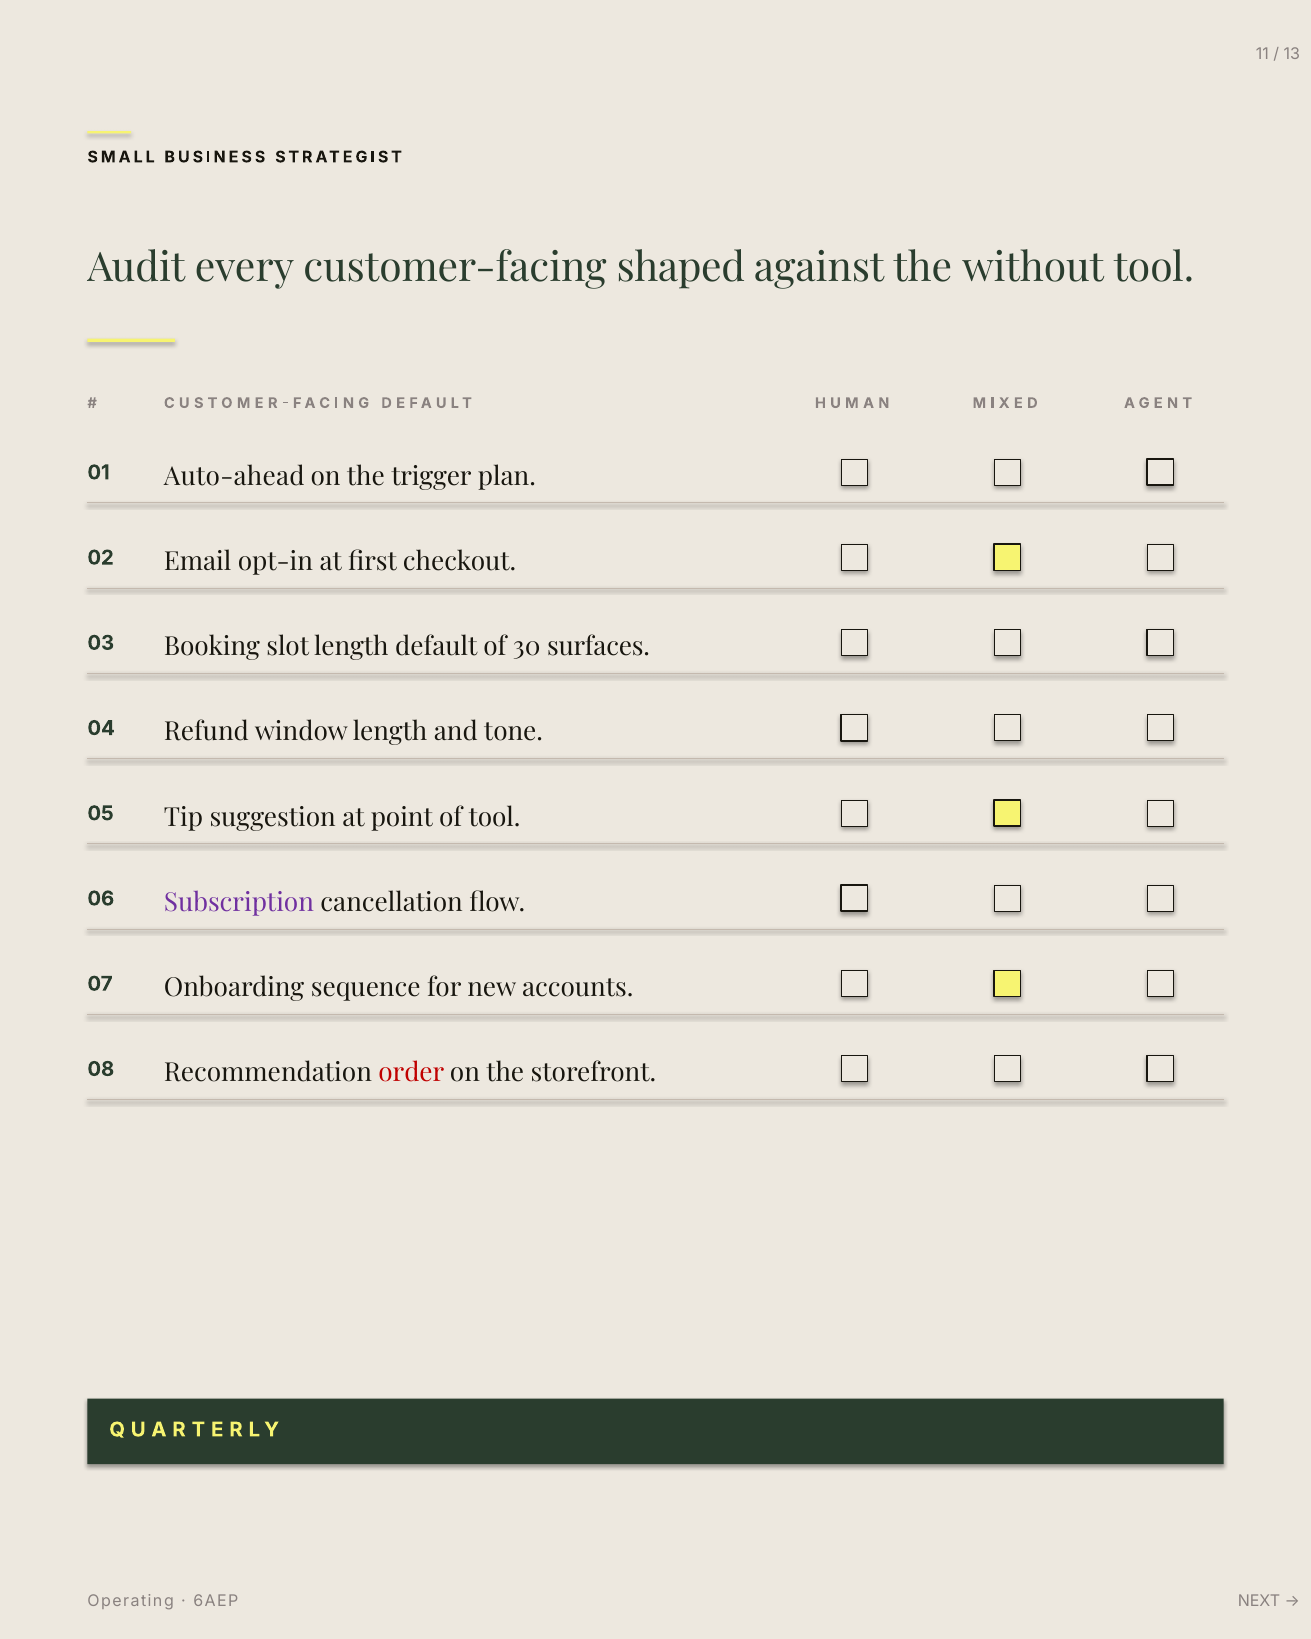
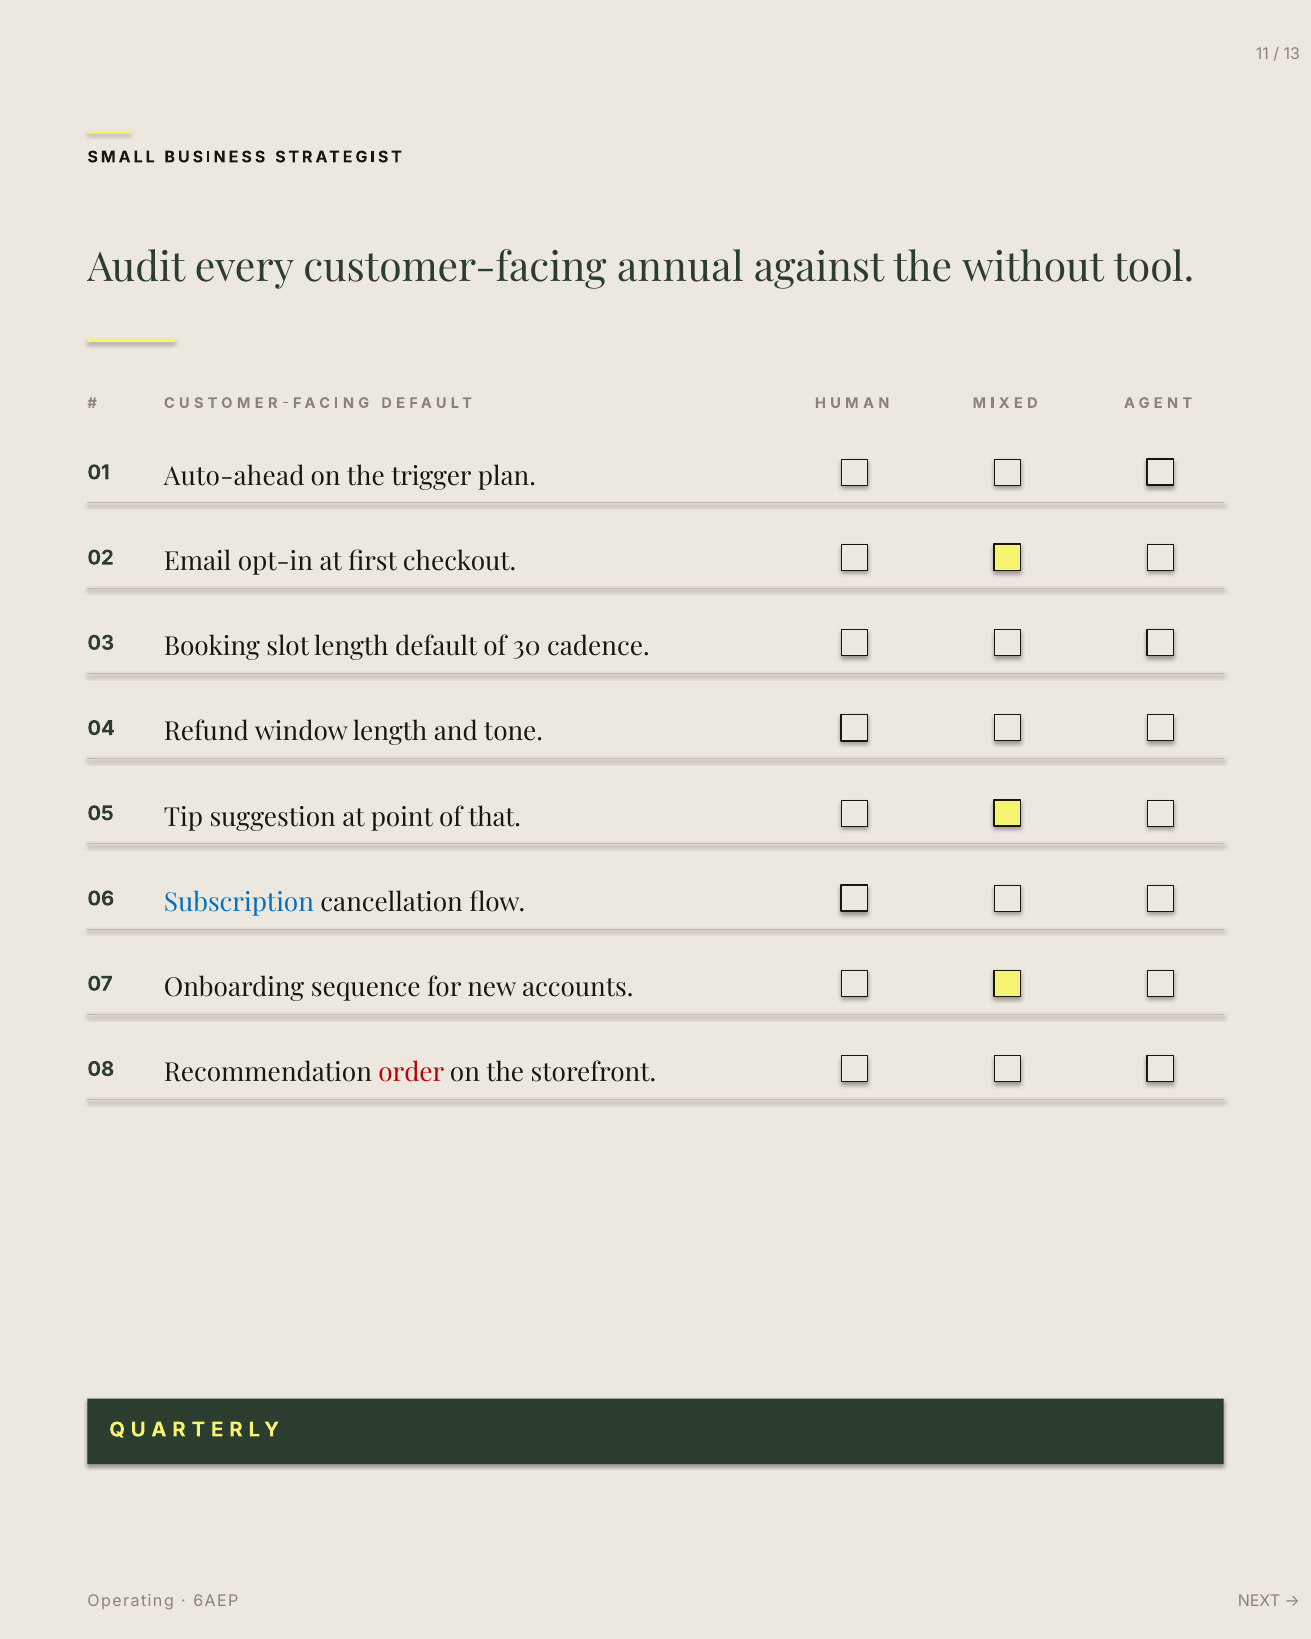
shaped: shaped -> annual (680, 268)
surfaces: surfaces -> cadence (598, 647)
of tool: tool -> that (495, 817)
Subscription colour: purple -> blue (239, 902)
